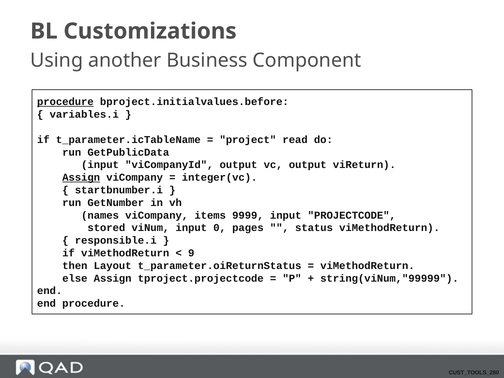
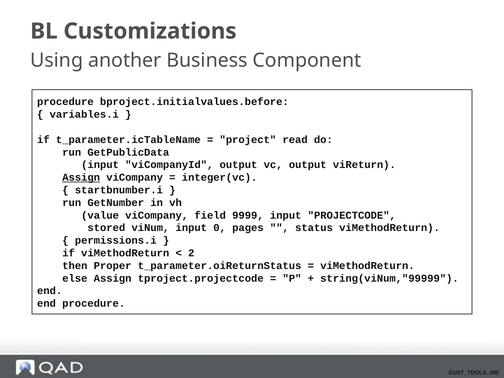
procedure underline: present -> none (65, 102)
names: names -> value (100, 215)
items: items -> field (210, 215)
responsible.i: responsible.i -> permissions.i (116, 240)
9: 9 -> 2 (191, 253)
Layout: Layout -> Proper (113, 266)
